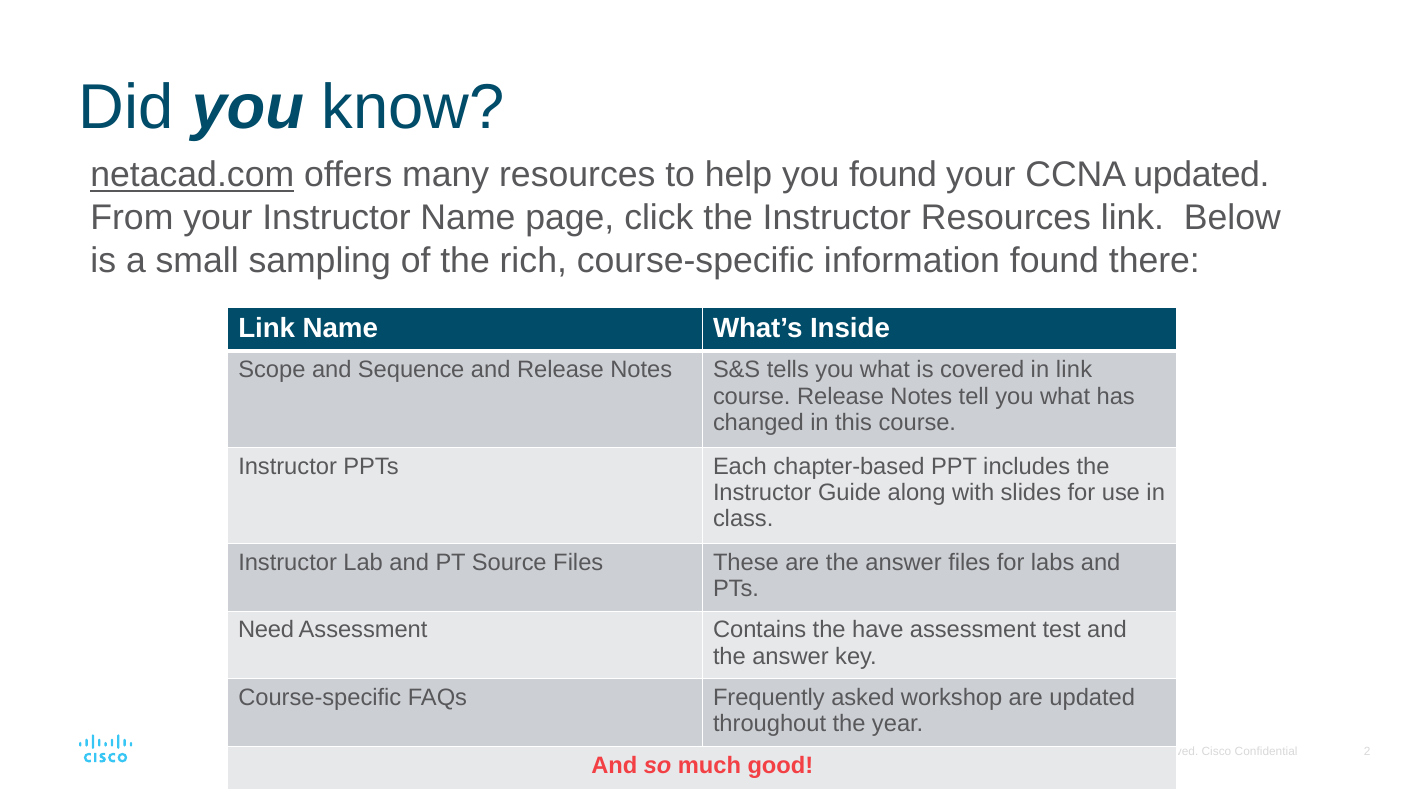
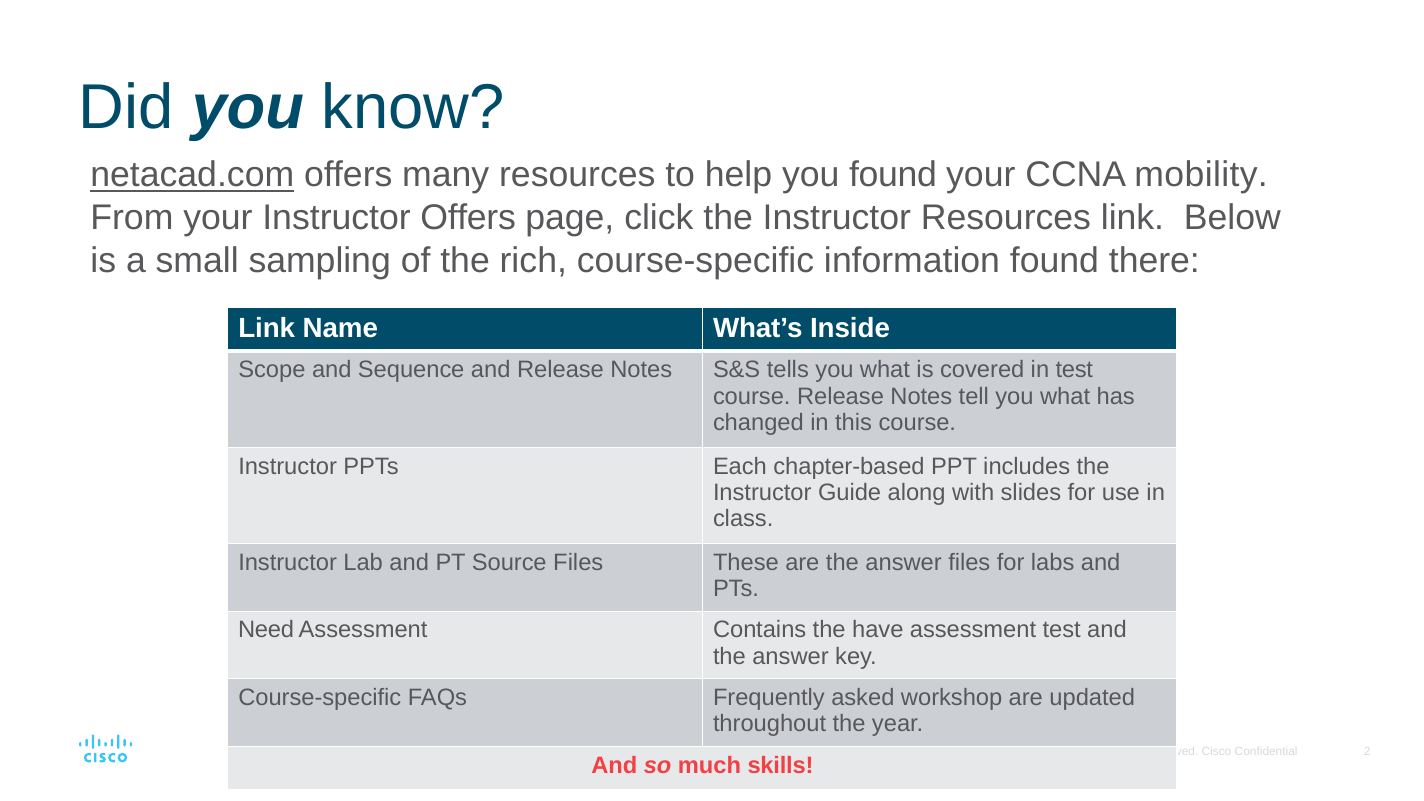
CCNA updated: updated -> mobility (1201, 175)
Instructor Name: Name -> Offers (468, 218)
in link: link -> test (1074, 370)
good: good -> skills (780, 765)
